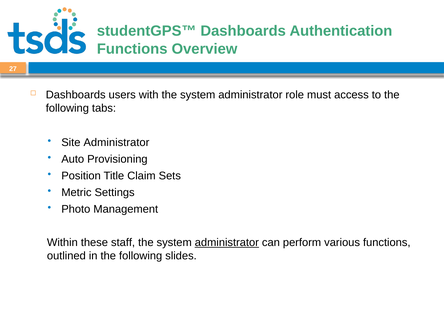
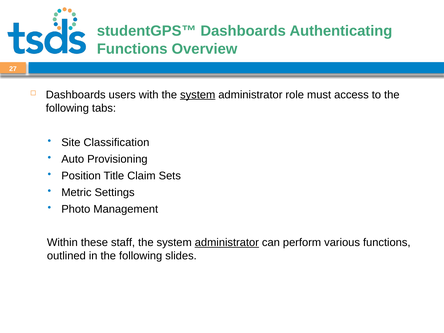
Authentication: Authentication -> Authenticating (341, 31)
system underline: none -> present (198, 95)
Site Administrator: Administrator -> Classification (116, 142)
